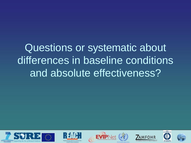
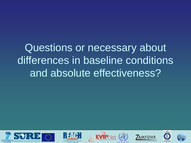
systematic: systematic -> necessary (112, 48)
